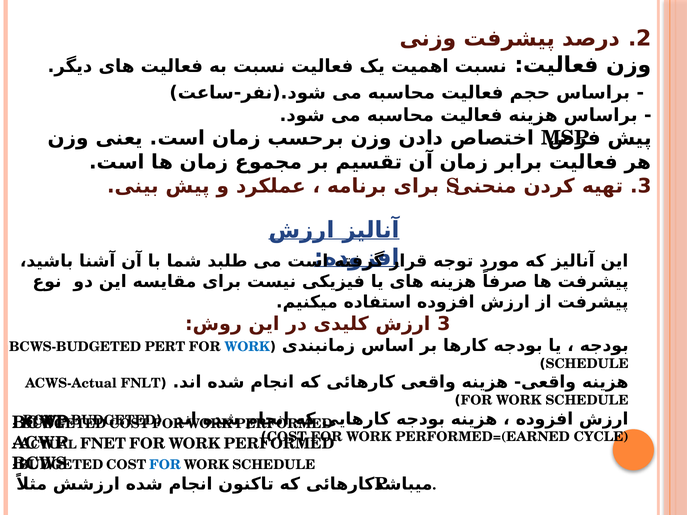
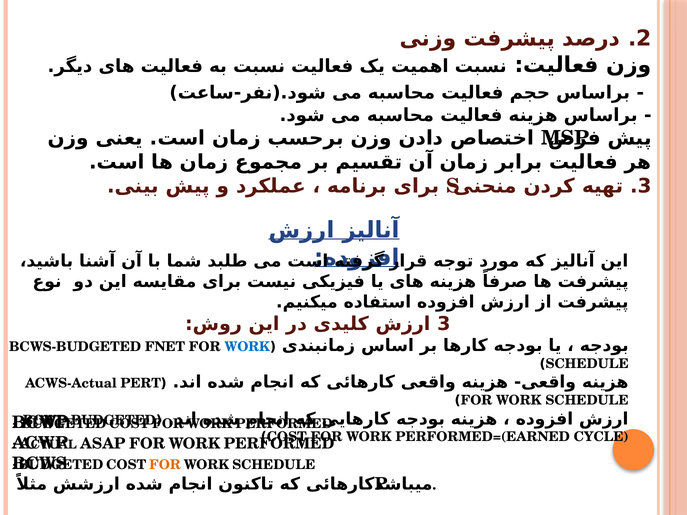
PERT: PERT -> FNET (165, 347)
FNLT: FNLT -> PERT (141, 384)
FNET: FNET -> ASAP (103, 444)
FOR colour: blue -> orange (165, 465)
